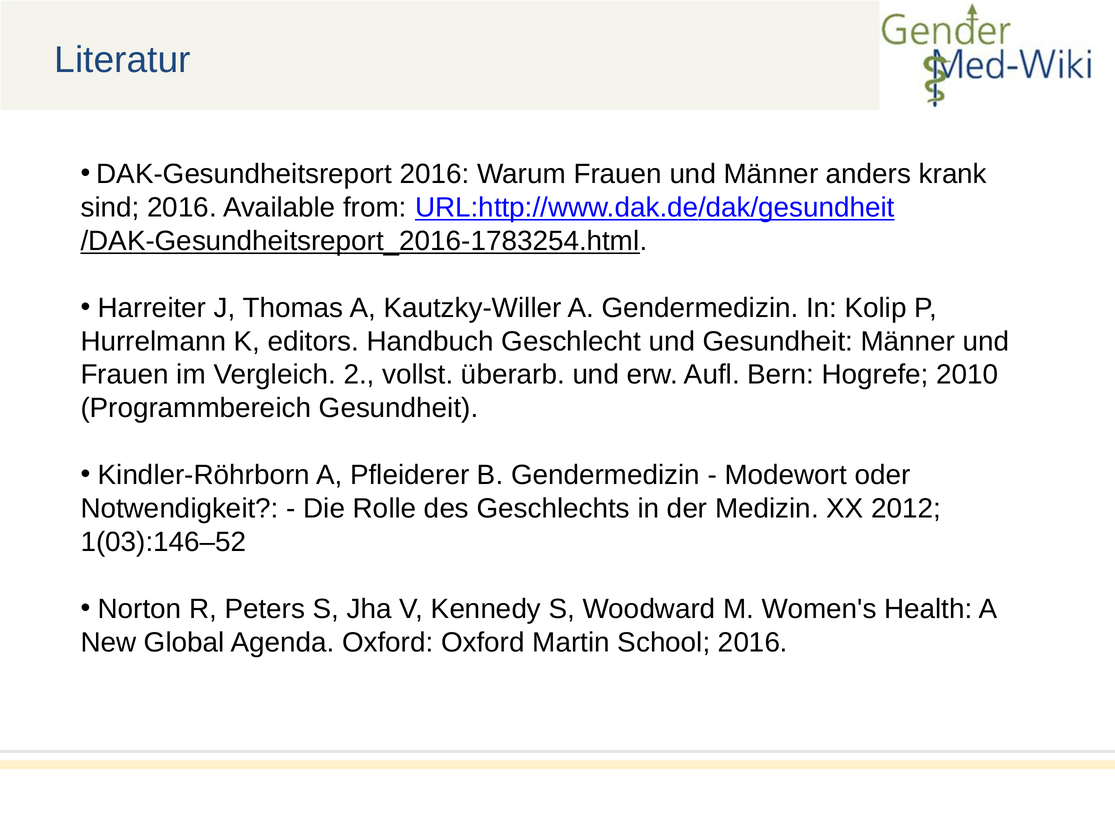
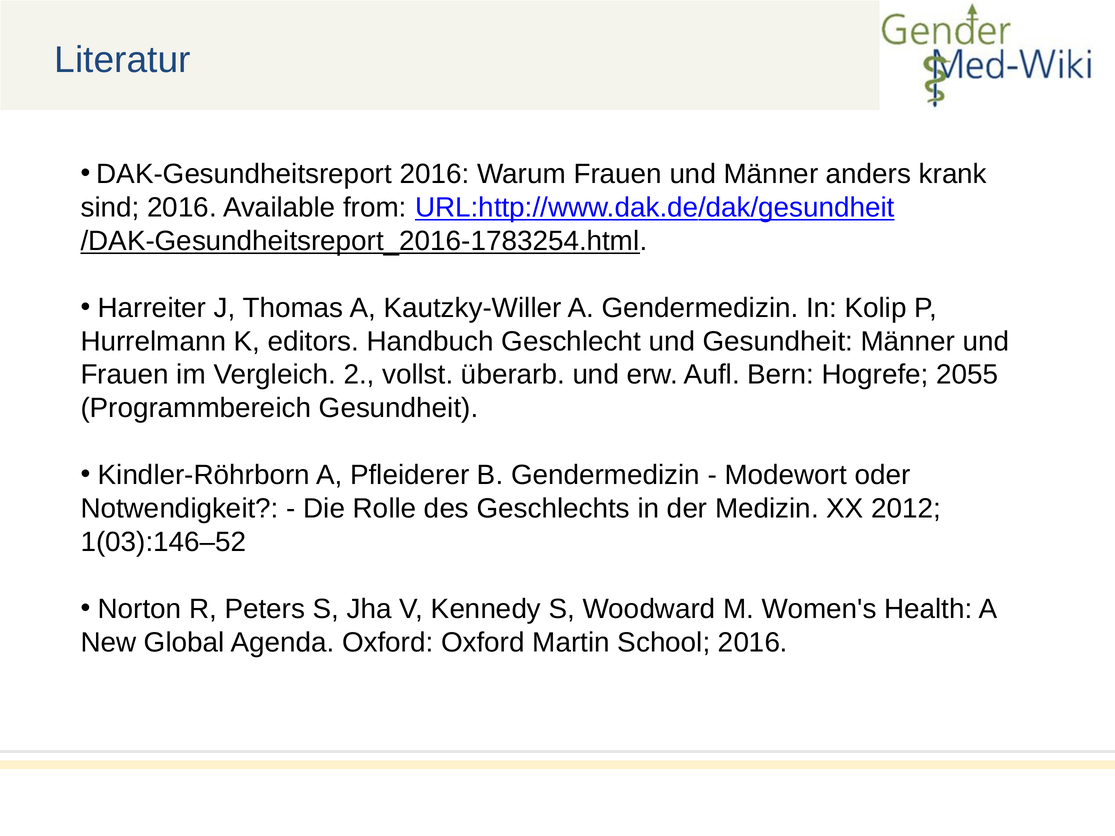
2010: 2010 -> 2055 (967, 375)
